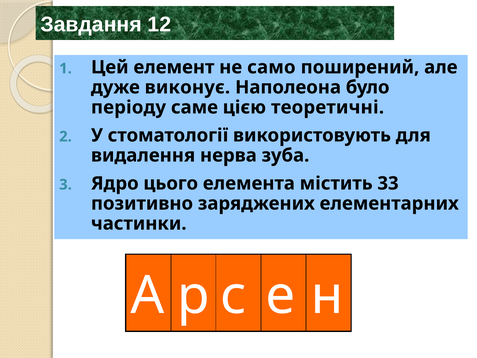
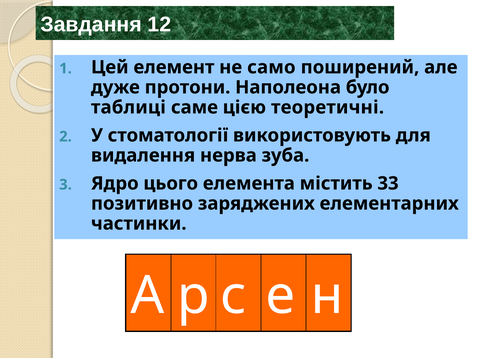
виконує: виконує -> протони (188, 87)
періоду: періоду -> таблиці (128, 107)
